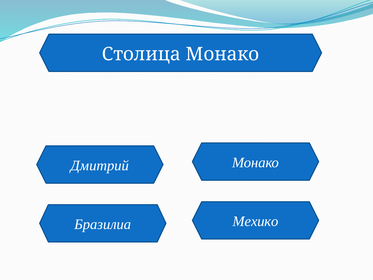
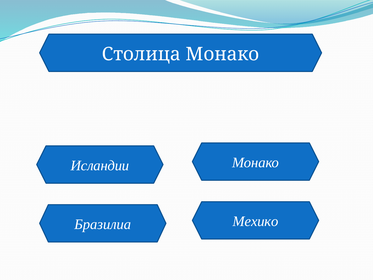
Дмитрий: Дмитрий -> Исландии (100, 165)
